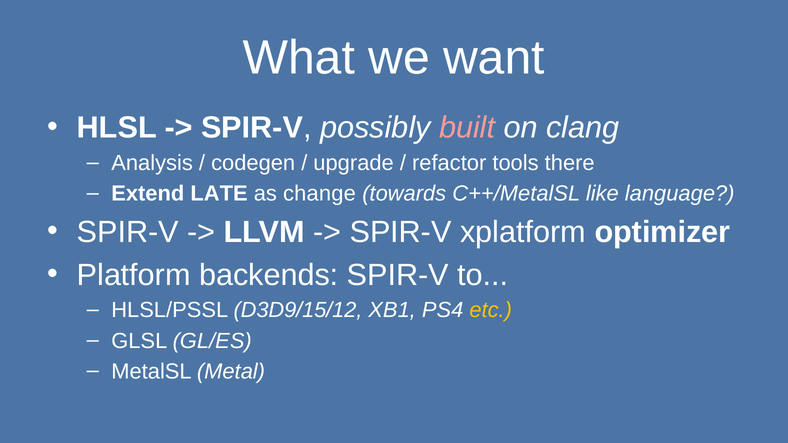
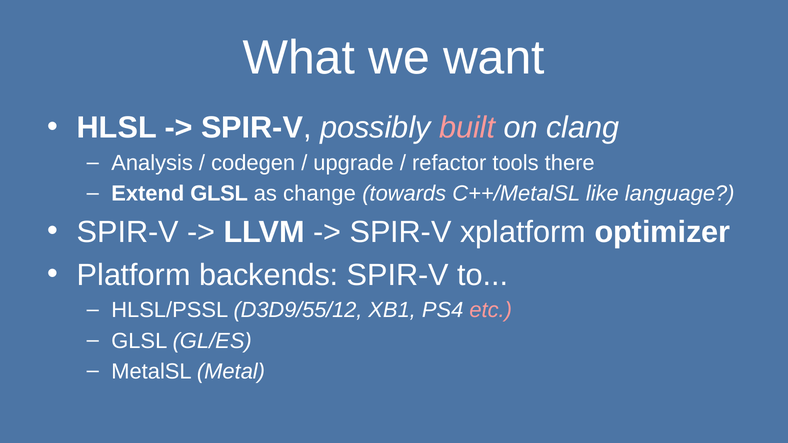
Extend LATE: LATE -> GLSL (219, 194)
D3D9/15/12: D3D9/15/12 -> D3D9/55/12 (298, 310)
etc colour: yellow -> pink (491, 310)
